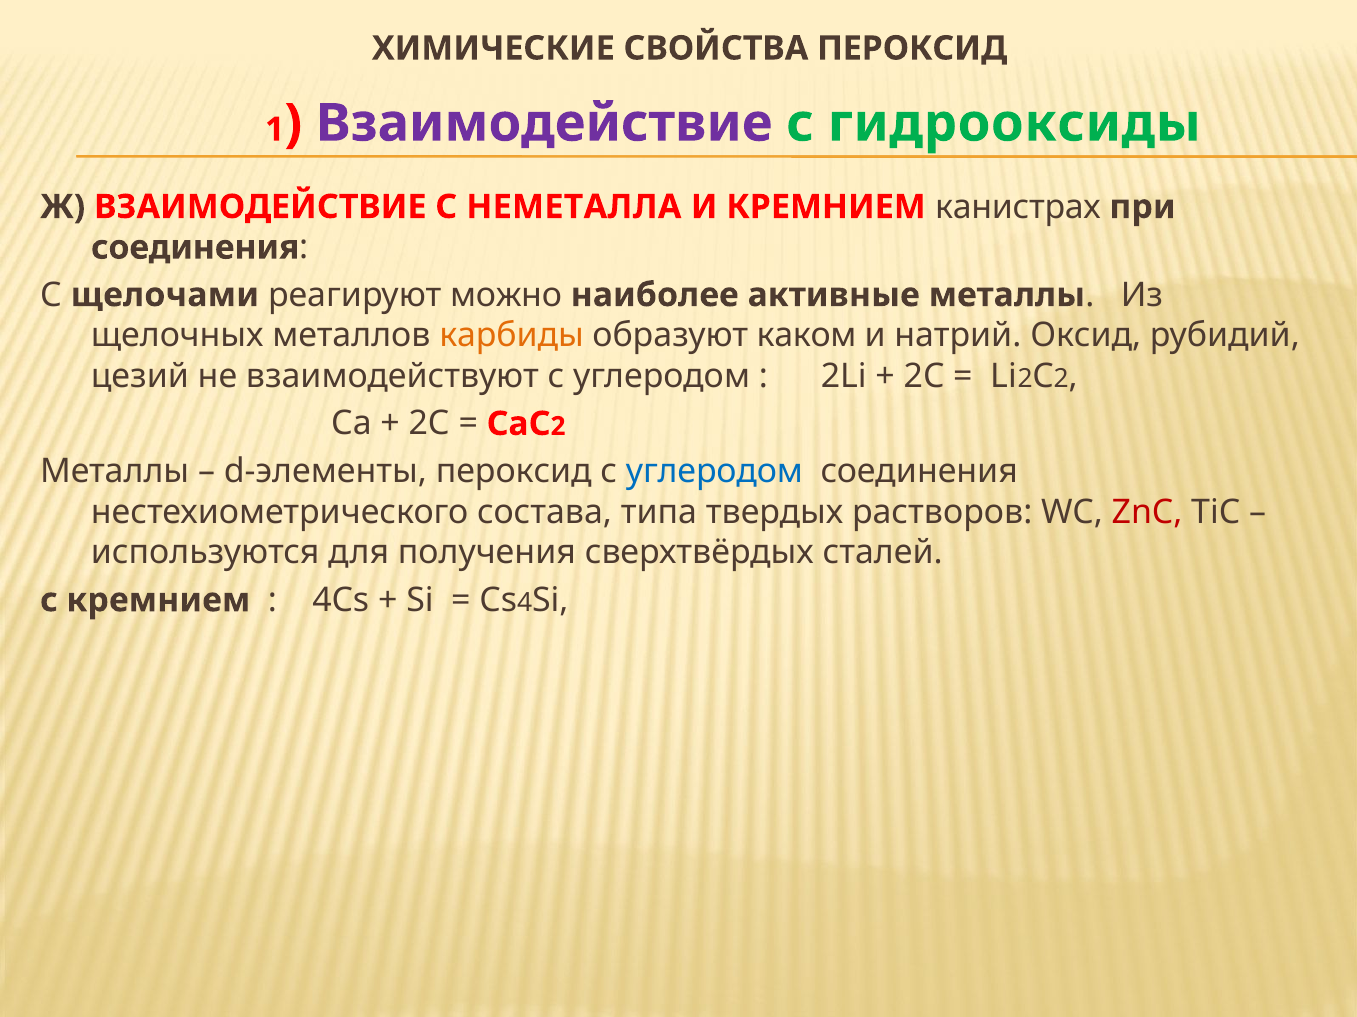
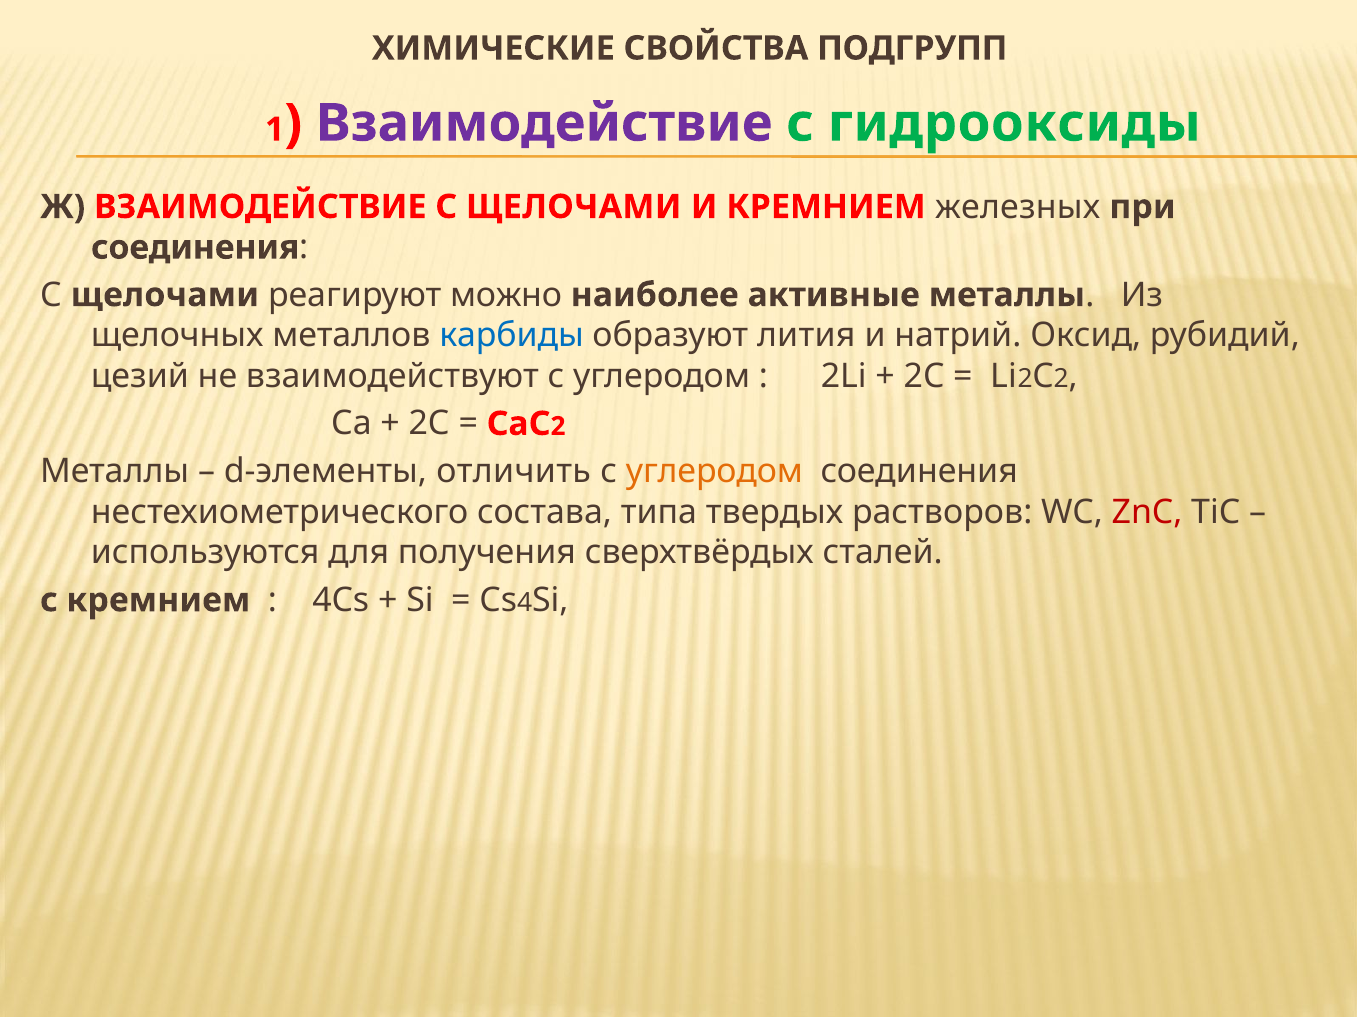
СВОЙСТВА ПЕРОКСИД: ПЕРОКСИД -> ПОДГРУПП (912, 48)
ВЗАИМОДЕЙСТВИЕ С НЕМЕТАЛЛА: НЕМЕТАЛЛА -> ЩЕЛОЧАМИ (574, 207)
канистрах: канистрах -> железных (1018, 207)
карбиды colour: orange -> blue (512, 336)
каком: каком -> лития (806, 336)
d-элементы пероксид: пероксид -> отличить (514, 472)
углеродом colour: blue -> orange (714, 472)
